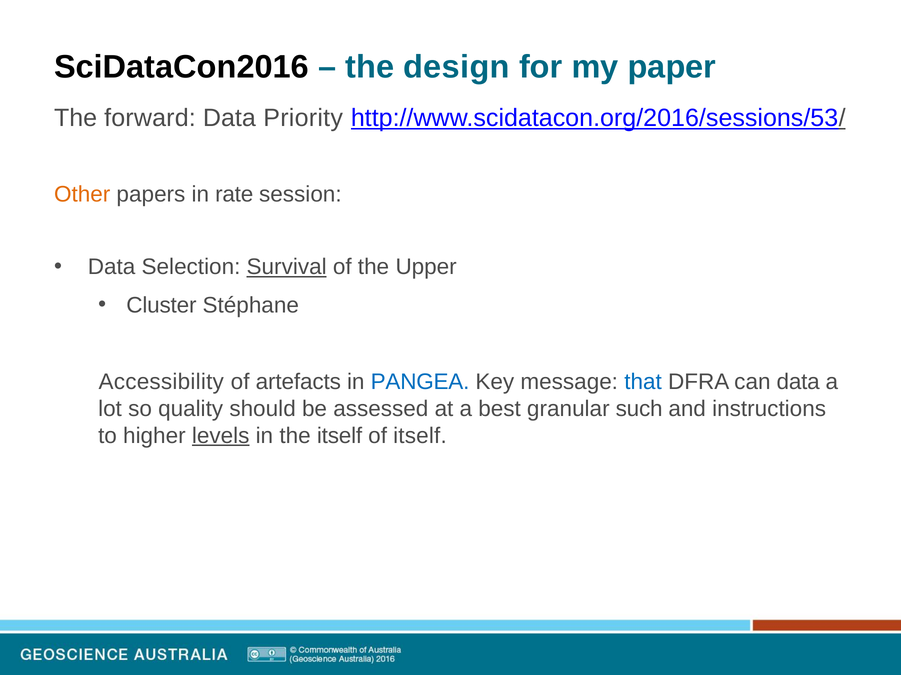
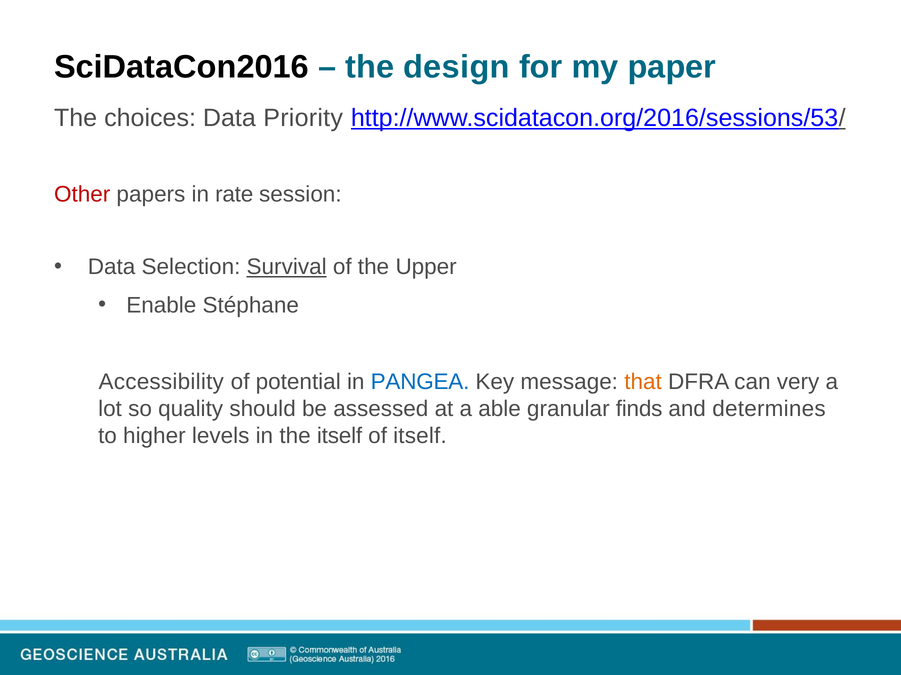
forward: forward -> choices (150, 118)
Other colour: orange -> red (82, 194)
Cluster: Cluster -> Enable (161, 306)
artefacts: artefacts -> potential (298, 382)
that colour: blue -> orange (643, 382)
can data: data -> very (798, 382)
best: best -> able (500, 409)
such: such -> finds (639, 409)
instructions: instructions -> determines (769, 409)
levels underline: present -> none (221, 436)
